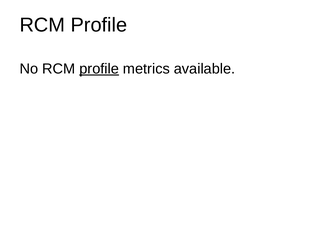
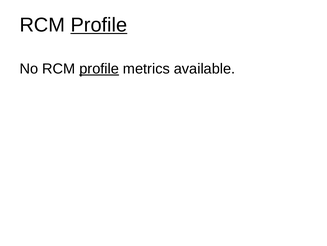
Profile underline: none -> present (99, 25)
